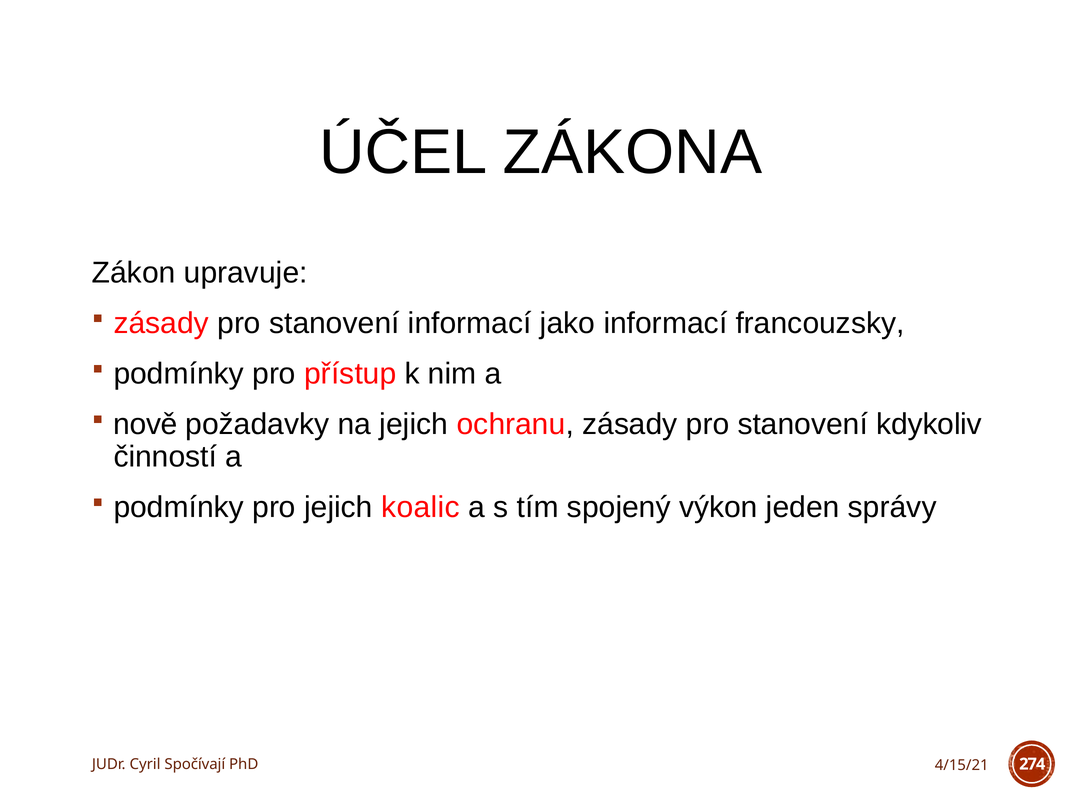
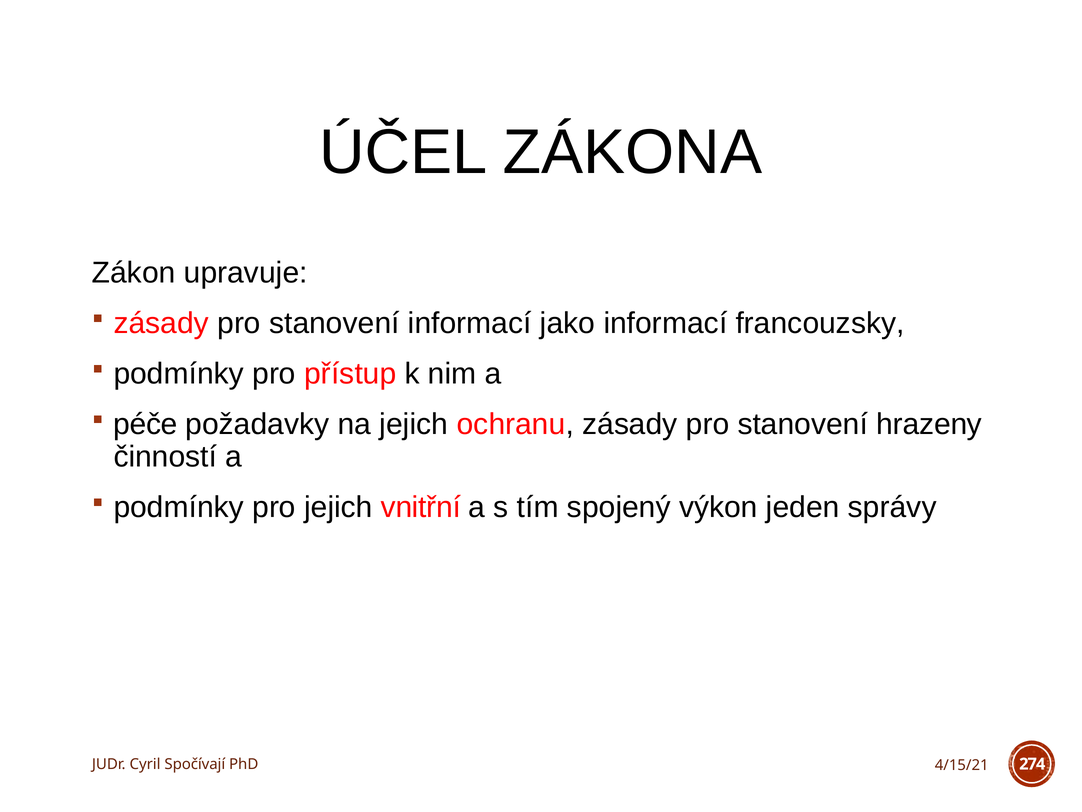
nově: nově -> péče (145, 424)
kdykoliv: kdykoliv -> hrazeny (929, 424)
koalic: koalic -> vnitřní (421, 507)
